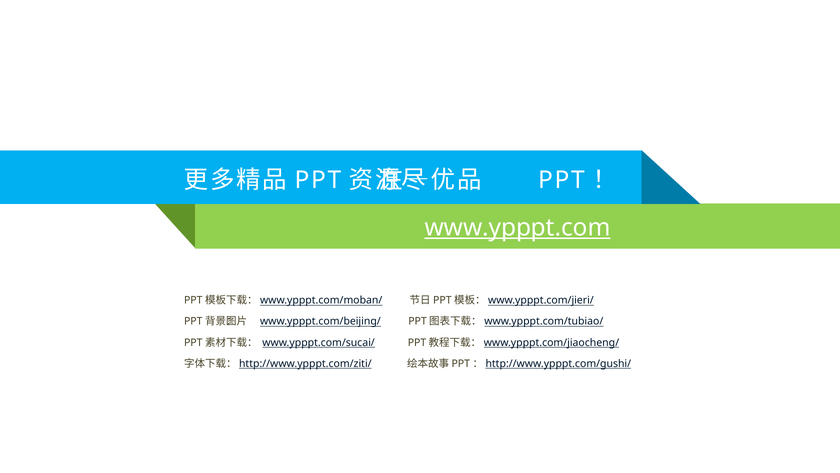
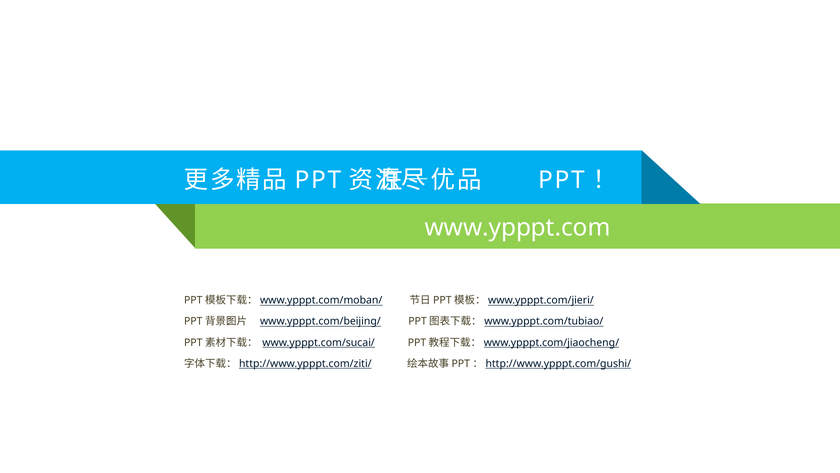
www.ypppt.com underline: present -> none (518, 228)
